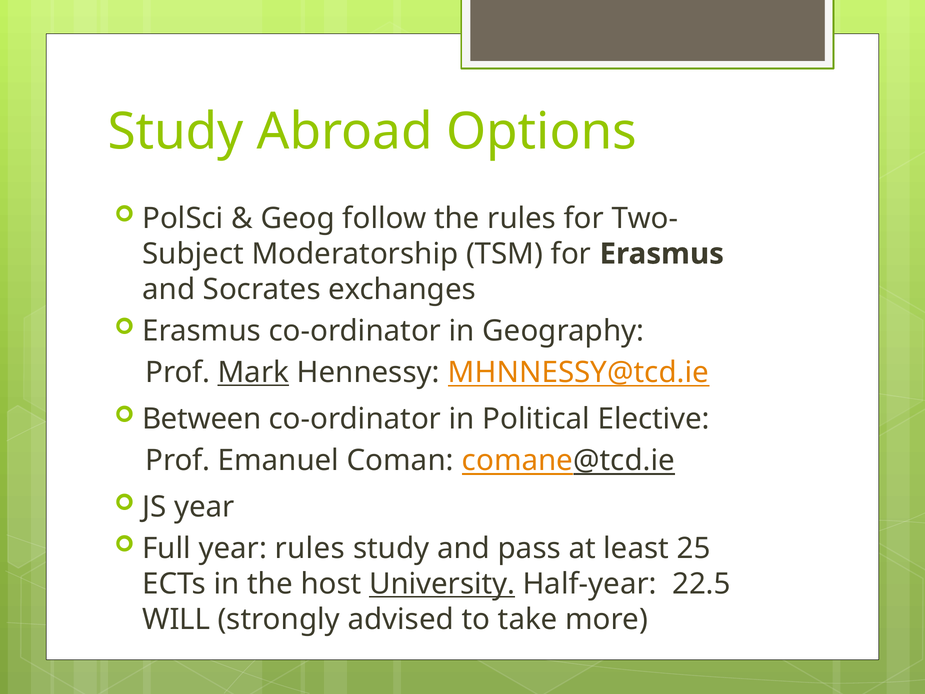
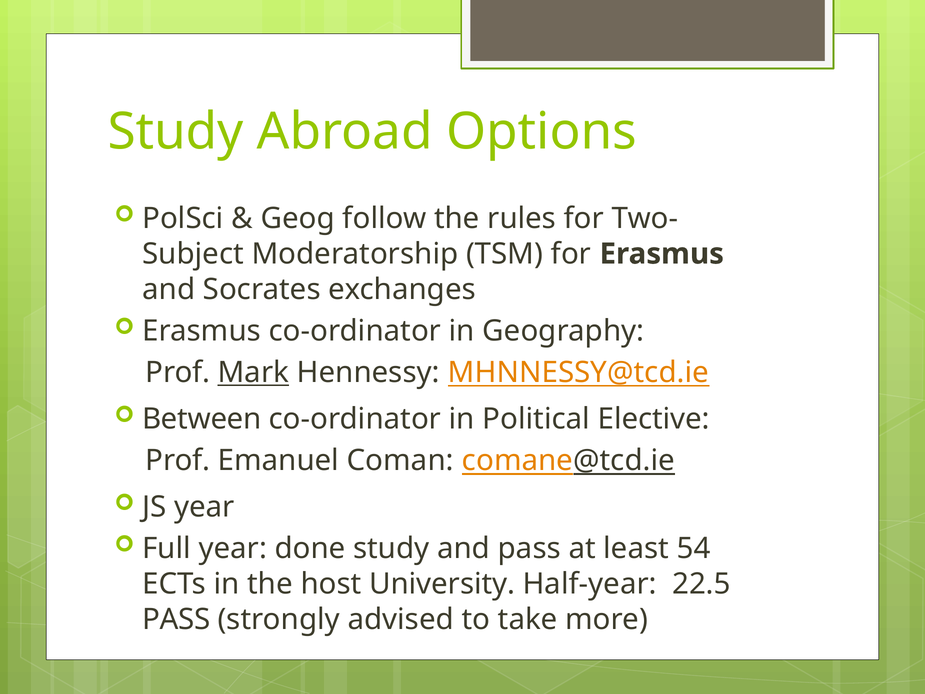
year rules: rules -> done (310, 548)
25: 25 -> 54 (694, 548)
University underline: present -> none (442, 584)
WILL: WILL -> PASS (176, 619)
